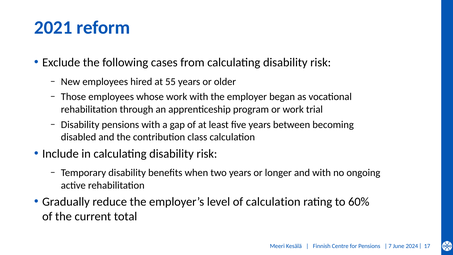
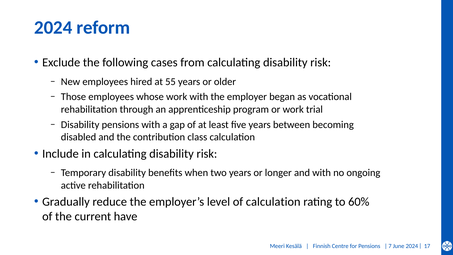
2021: 2021 -> 2024 (53, 28)
total: total -> have (126, 216)
